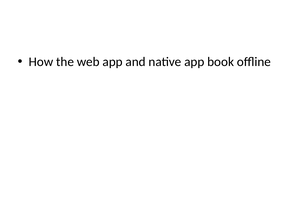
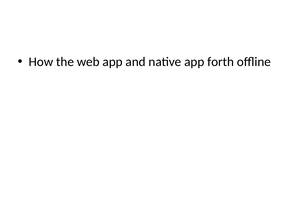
book: book -> forth (221, 62)
